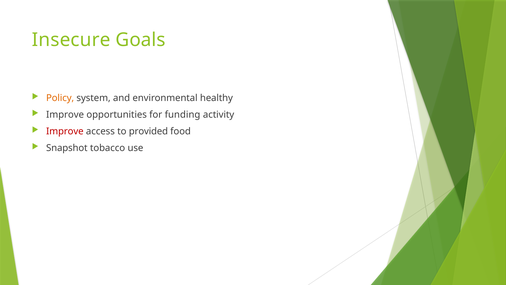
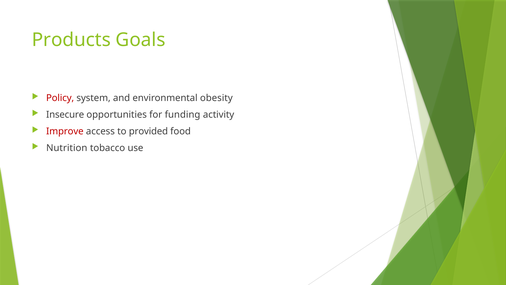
Insecure: Insecure -> Products (71, 40)
Policy colour: orange -> red (60, 98)
healthy: healthy -> obesity (216, 98)
Improve: Improve -> Insecure (65, 115)
Snapshot: Snapshot -> Nutrition (67, 148)
